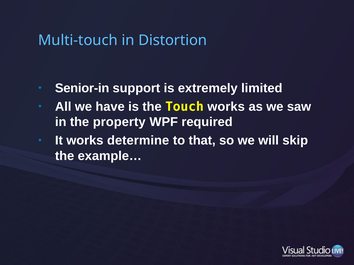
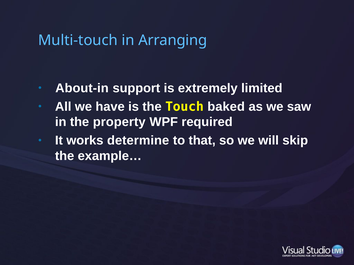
Distortion: Distortion -> Arranging (173, 40)
Senior-in: Senior-in -> About-in (82, 88)
Touch works: works -> baked (226, 107)
